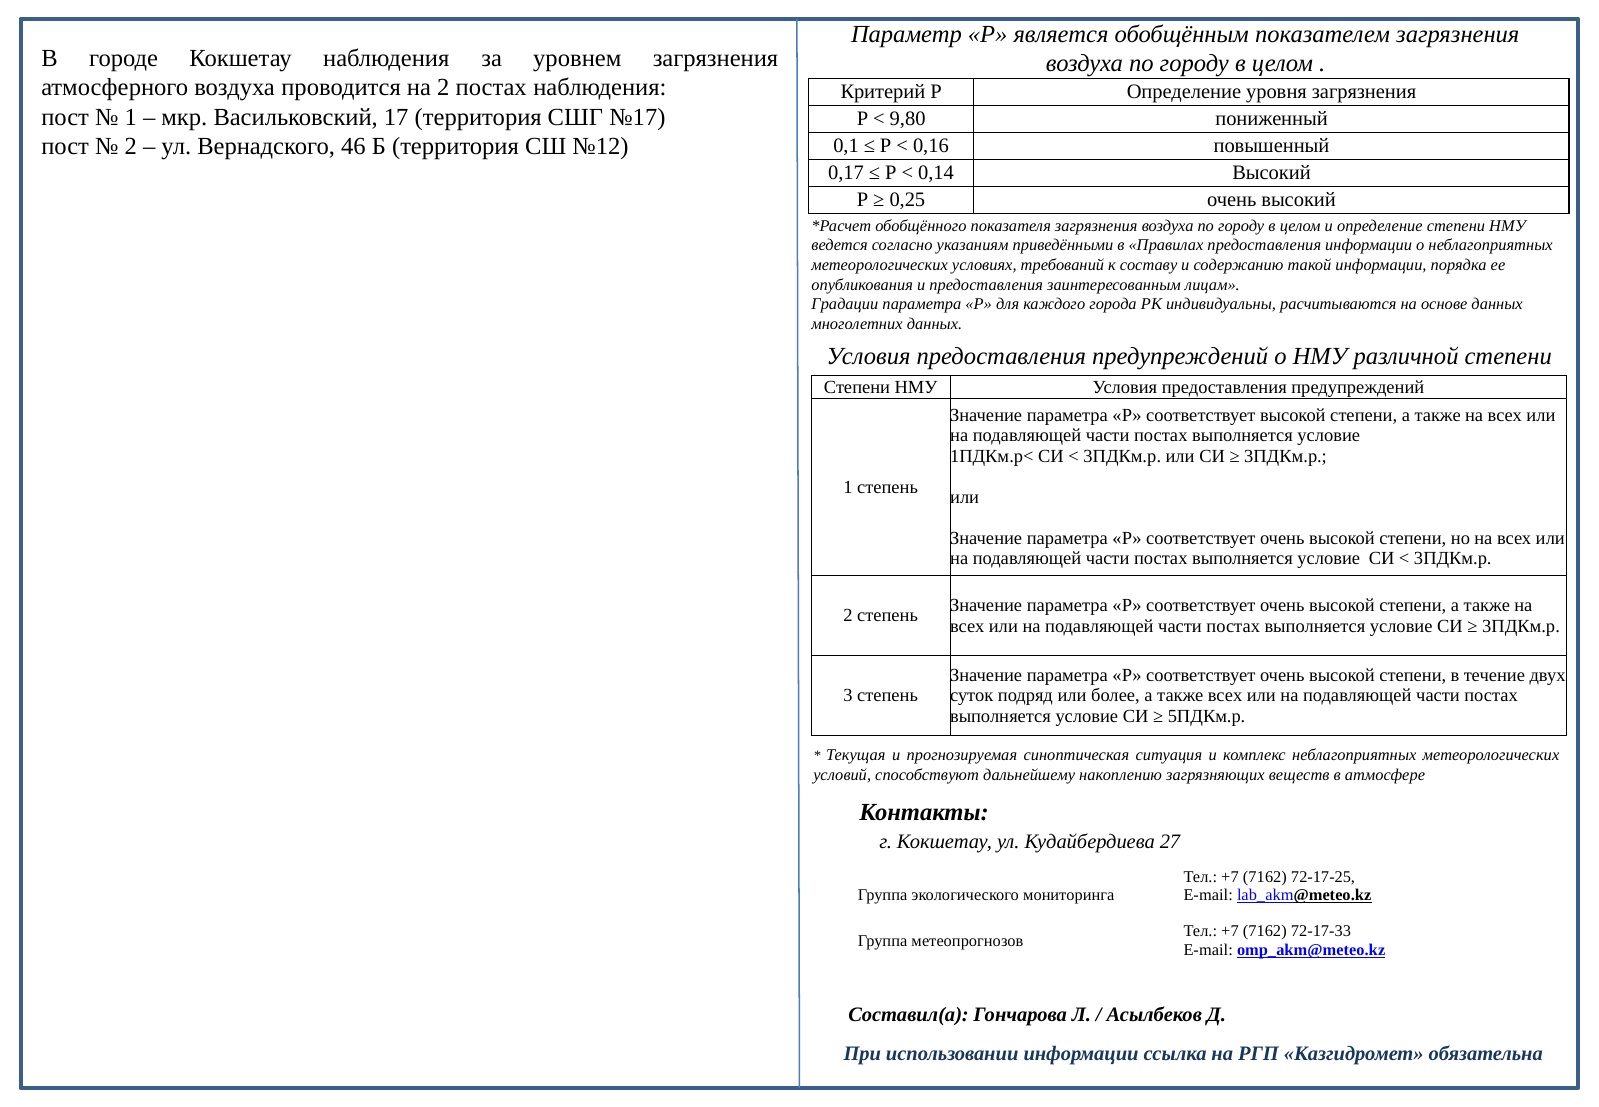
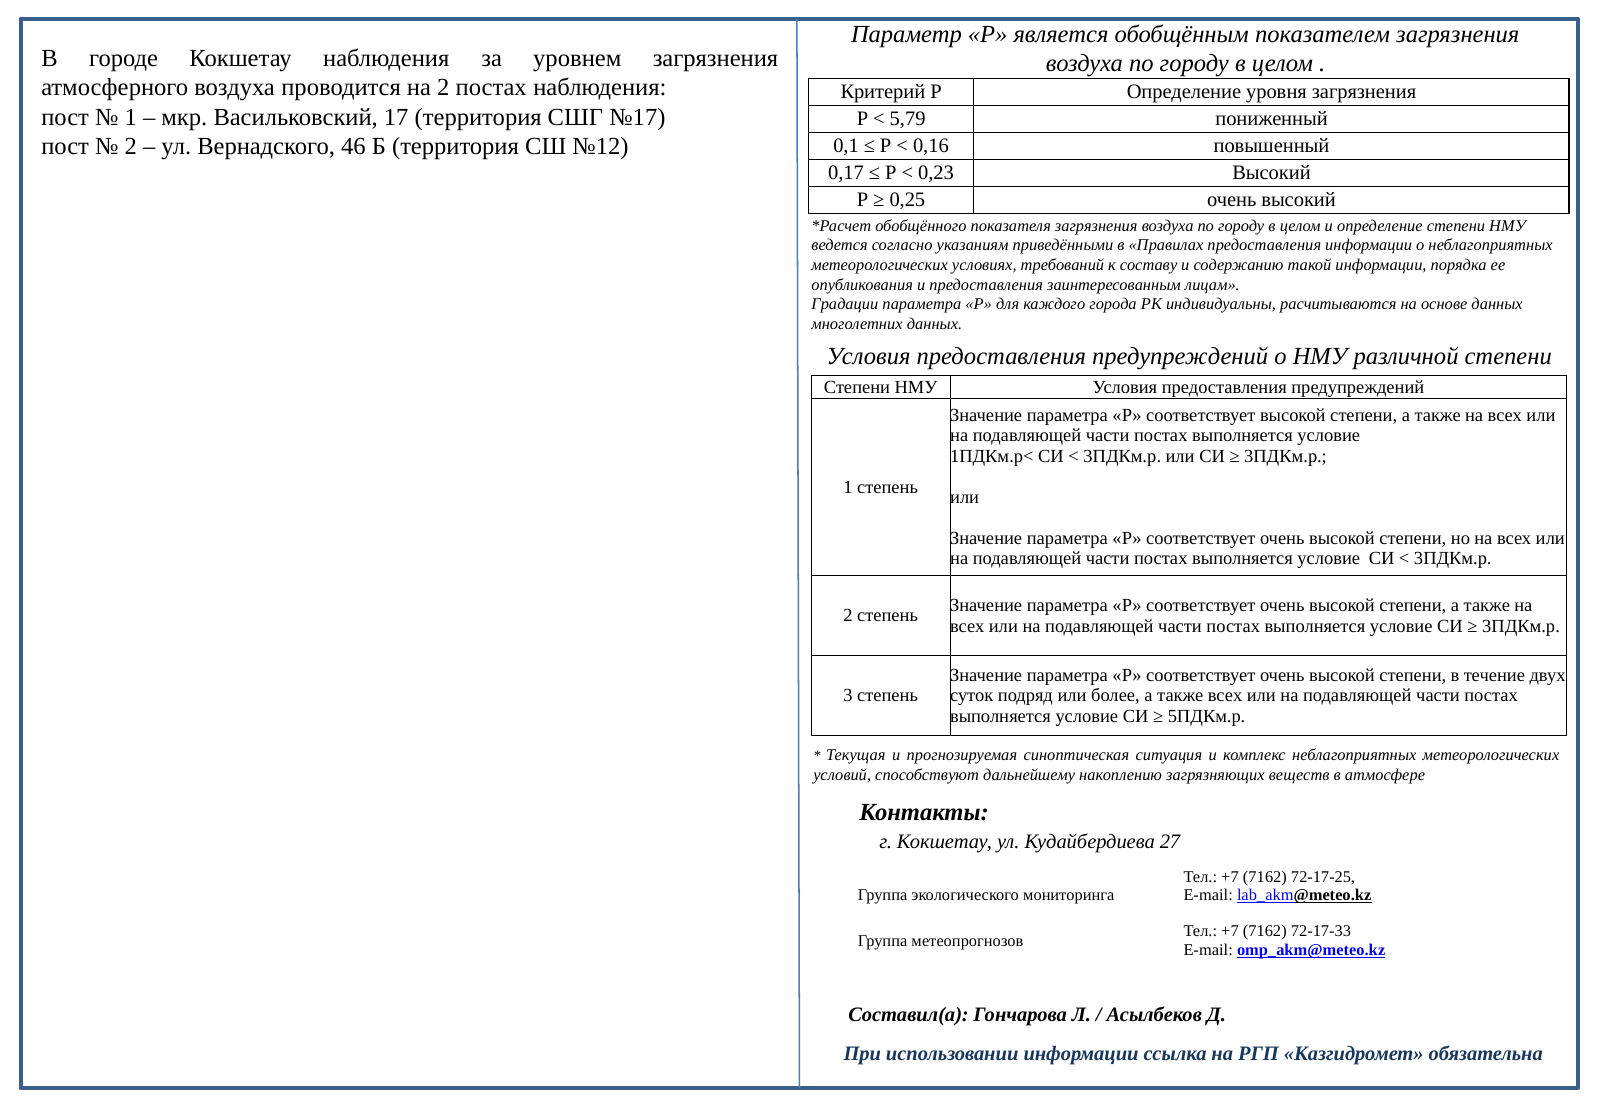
9,80: 9,80 -> 5,79 (908, 119)
0,14: 0,14 -> 0,23 (936, 172)
